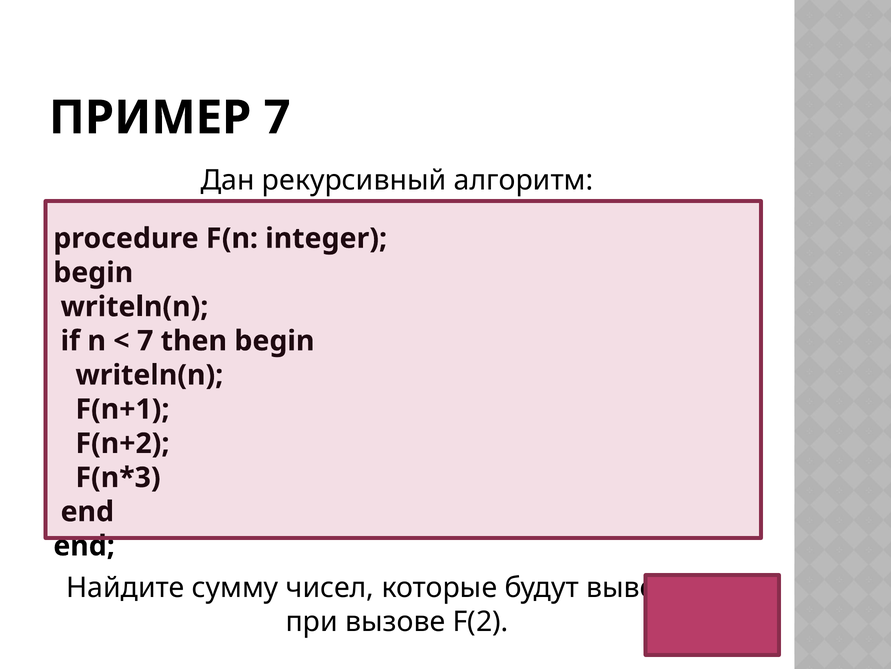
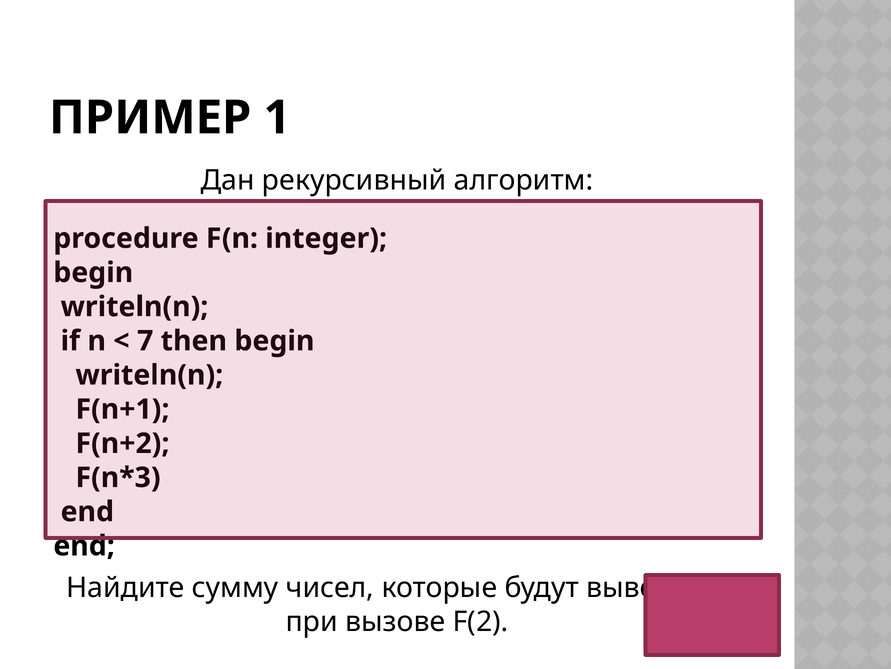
ПРИМЕР 7: 7 -> 1 (277, 118)
